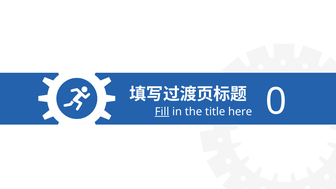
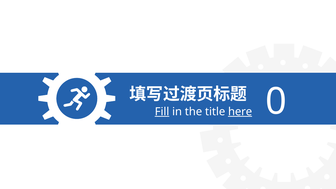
here underline: none -> present (240, 112)
